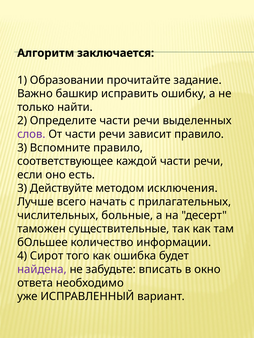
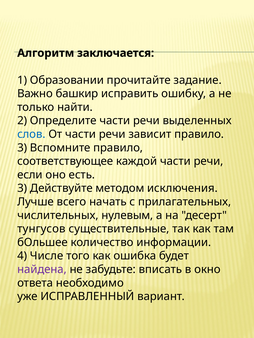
слов colour: purple -> blue (31, 134)
больные: больные -> нулевым (127, 216)
таможен: таможен -> тунгусов (41, 229)
Сирот: Сирот -> Числе (47, 256)
